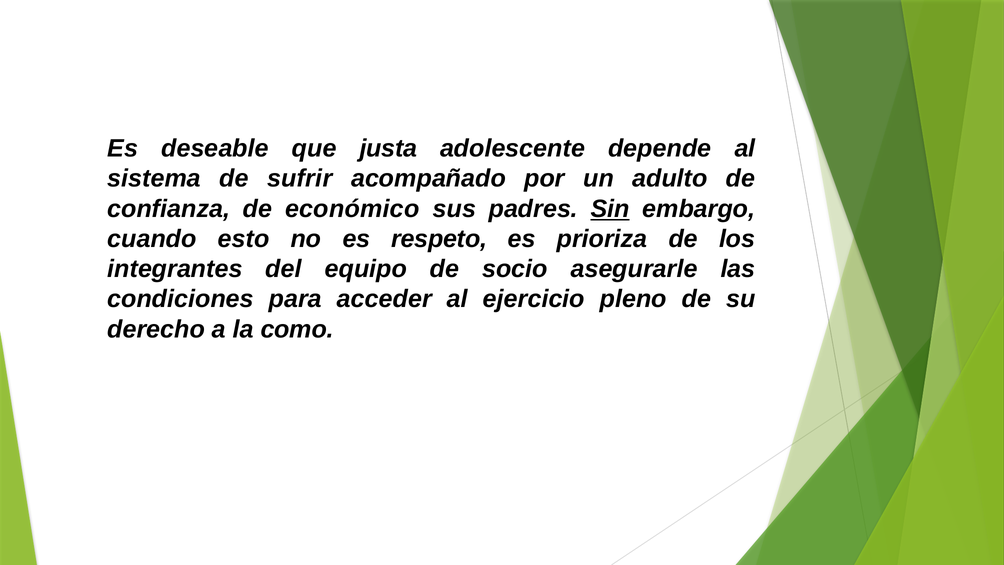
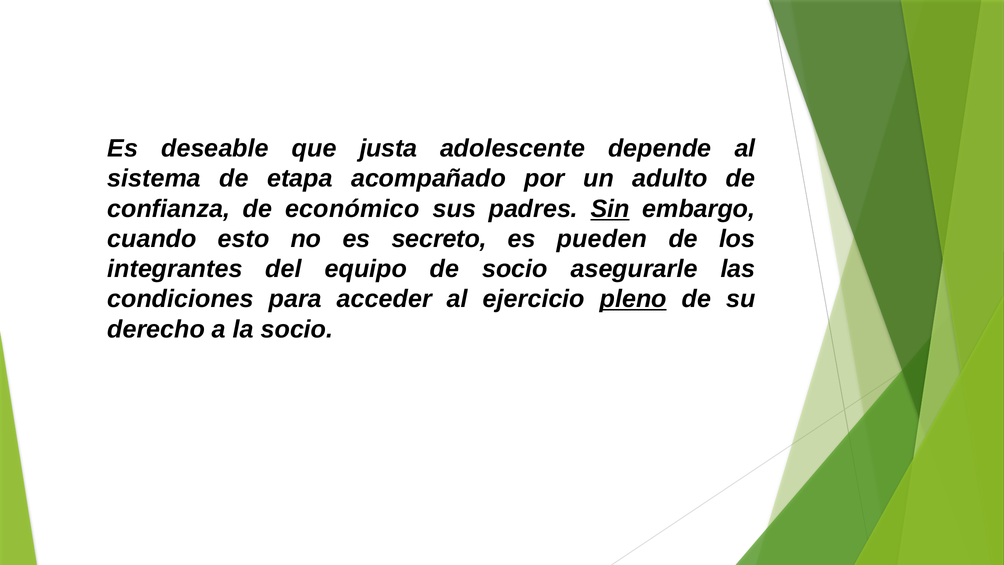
sufrir: sufrir -> etapa (300, 179)
respeto: respeto -> secreto (439, 239)
prioriza: prioriza -> pueden (602, 239)
pleno underline: none -> present (633, 299)
la como: como -> socio (297, 329)
